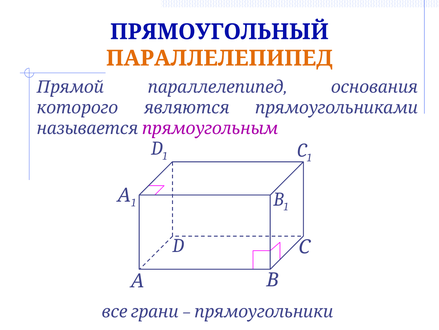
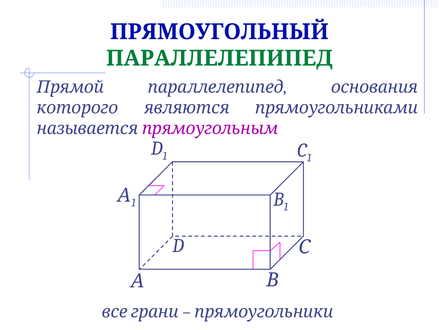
ПАРАЛЛЕЛЕПИПЕД colour: orange -> green (219, 58)
